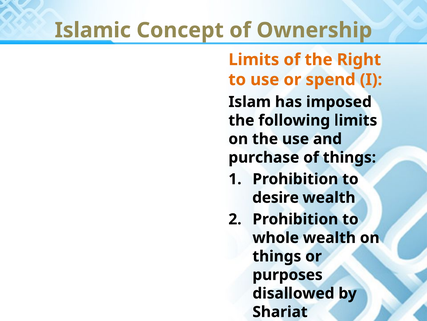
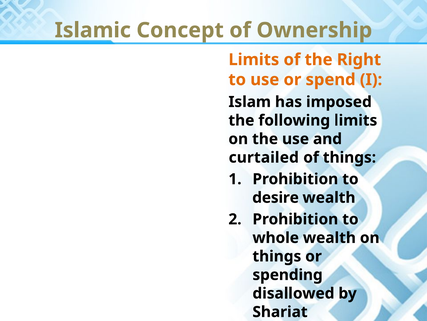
purchase: purchase -> curtailed (264, 157)
purposes: purposes -> spending (288, 274)
